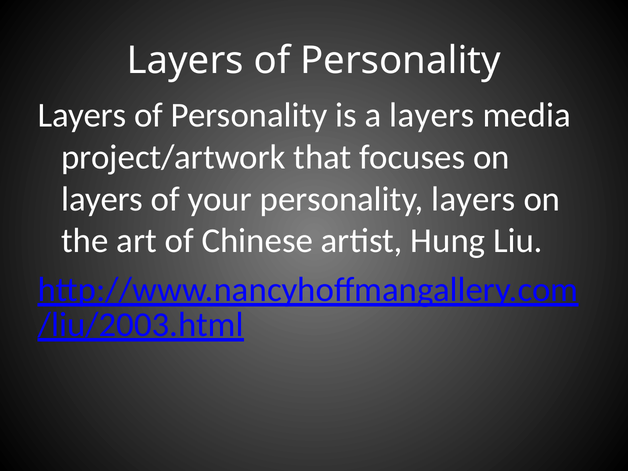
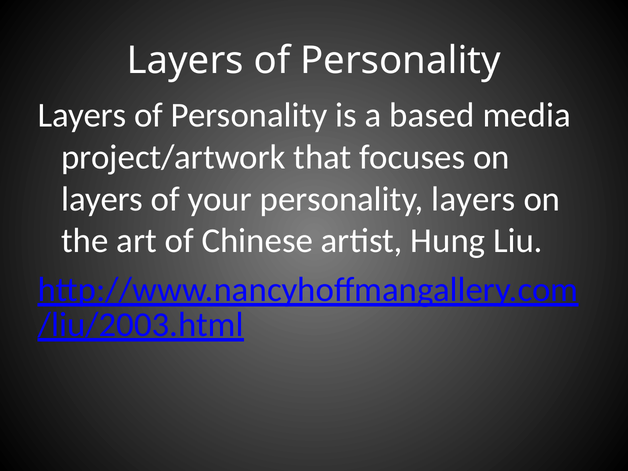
a layers: layers -> based (432, 115)
